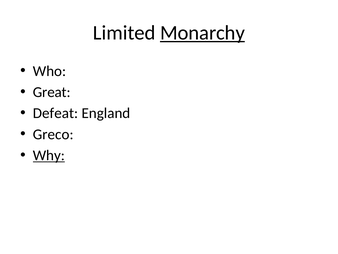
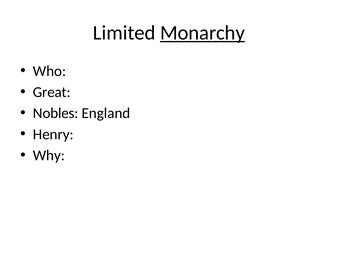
Defeat: Defeat -> Nobles (56, 113)
Greco: Greco -> Henry (53, 134)
Why underline: present -> none (49, 155)
